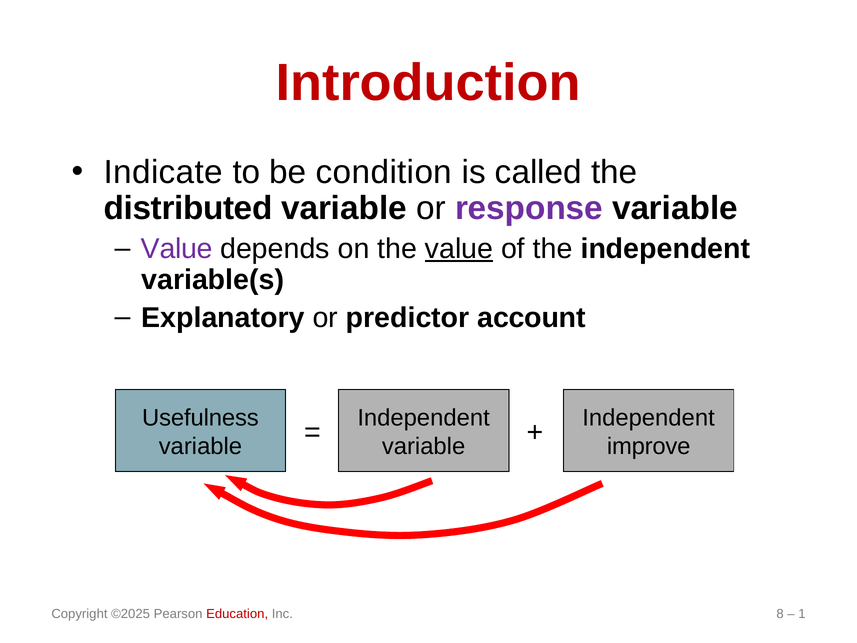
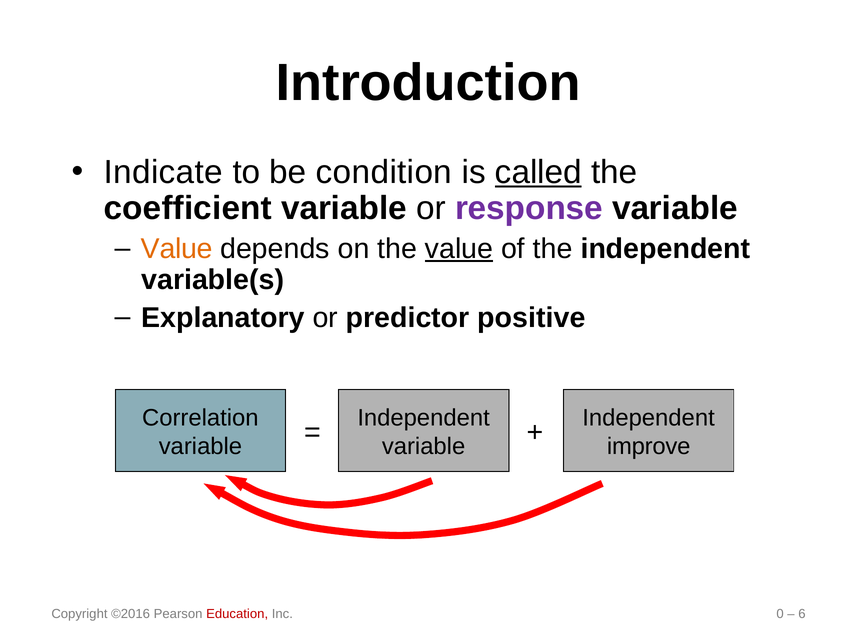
Introduction colour: red -> black (428, 83)
called underline: none -> present (538, 172)
distributed: distributed -> coefficient (188, 208)
Value colour: purple -> orange (177, 249)
account: account -> positive (531, 318)
Usefulness: Usefulness -> Correlation (200, 418)
©2025: ©2025 -> ©2016 (131, 614)
8: 8 -> 0 (780, 614)
1: 1 -> 6 (802, 614)
